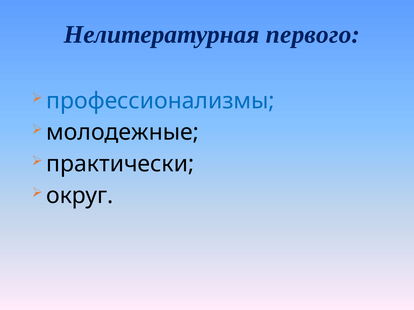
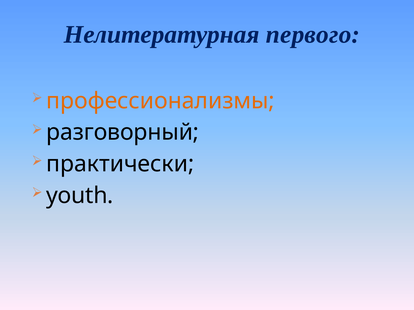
профессионализмы colour: blue -> orange (161, 101)
молодежные: молодежные -> разговорный (123, 133)
округ: округ -> youth (80, 196)
